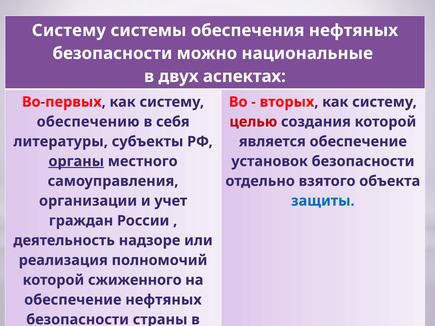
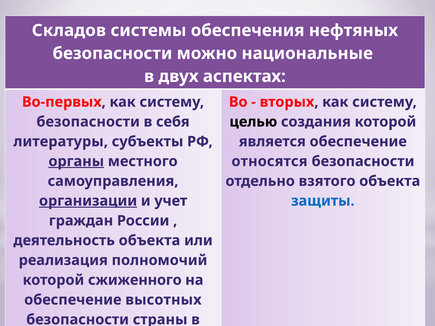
Систему: Систему -> Складов (69, 30)
обеспечению: обеспечению -> безопасности (88, 122)
целью colour: red -> black (253, 122)
установок: установок -> относятся (270, 161)
организации underline: none -> present (88, 201)
деятельность надзоре: надзоре -> объекта (149, 241)
обеспечение нефтяных: нефтяных -> высотных (163, 300)
